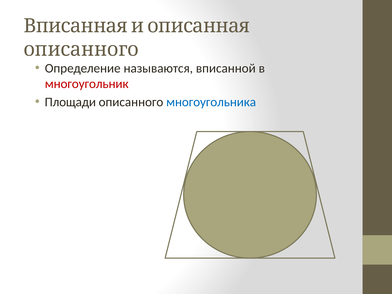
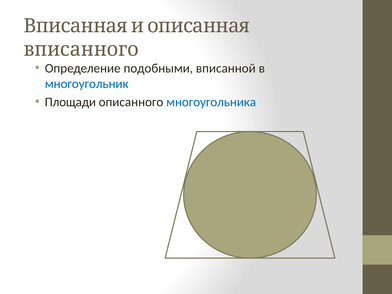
описанного: описанного -> вписанного (81, 49)
называются: называются -> подобными (158, 68)
многоугольник colour: red -> blue (87, 84)
